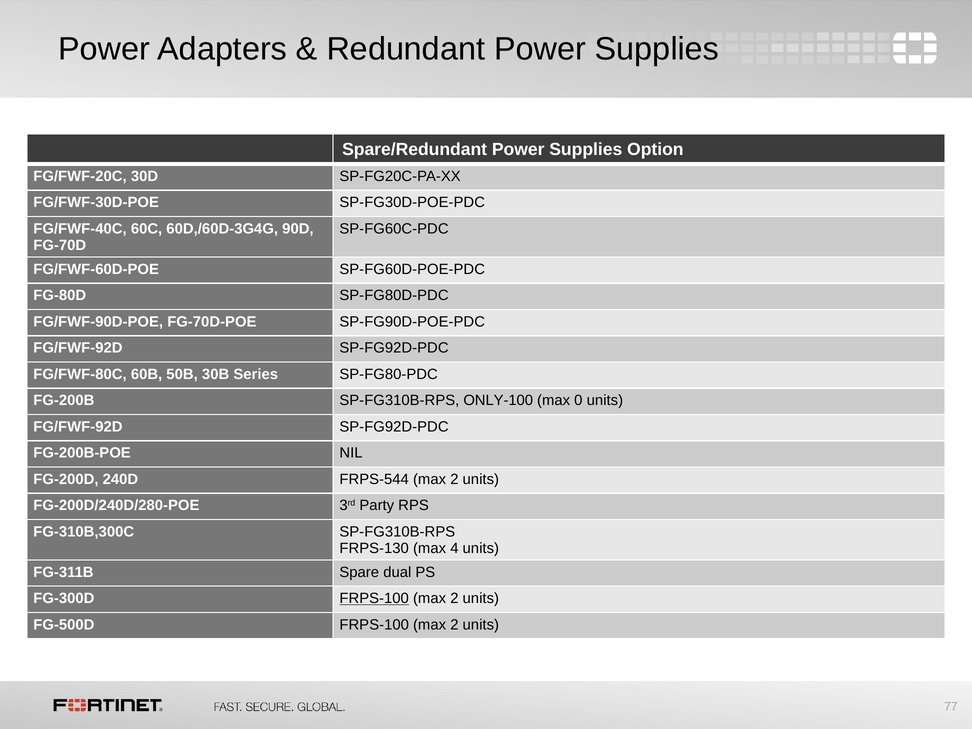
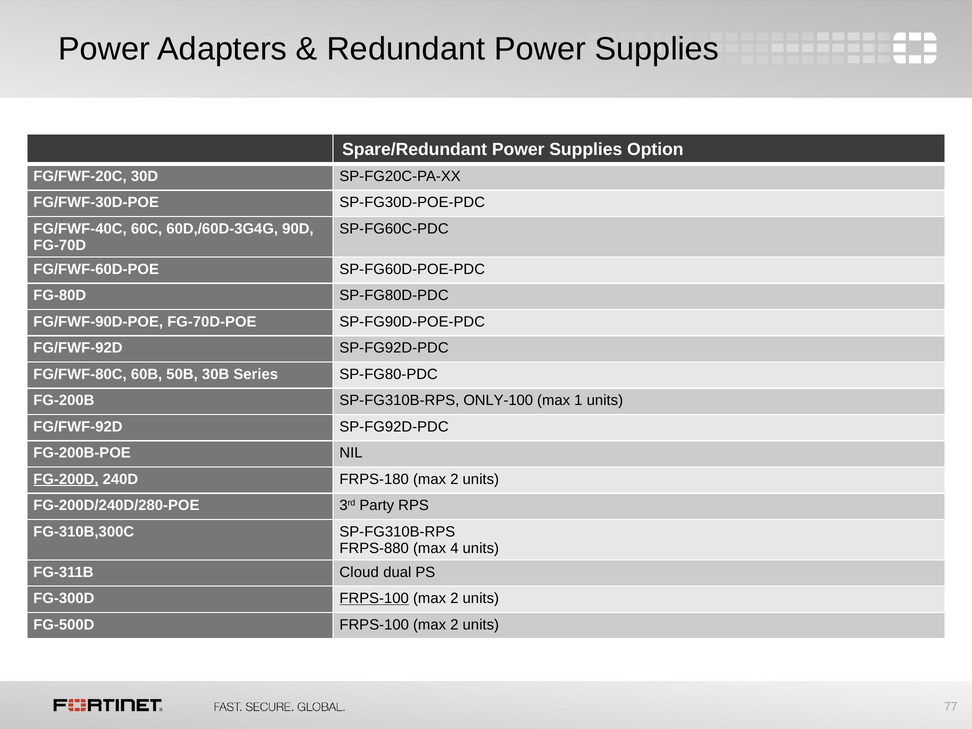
0: 0 -> 1 (578, 400)
FG-200D underline: none -> present (66, 479)
FRPS-544: FRPS-544 -> FRPS-180 (374, 479)
FRPS-130: FRPS-130 -> FRPS-880 (374, 548)
Spare: Spare -> Cloud (359, 572)
